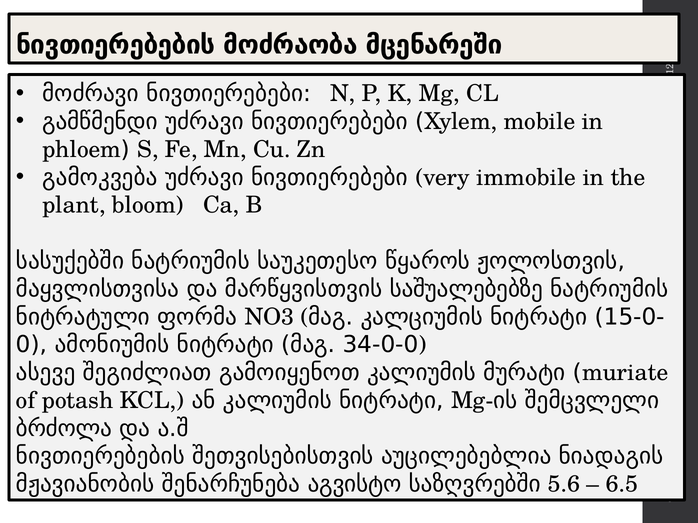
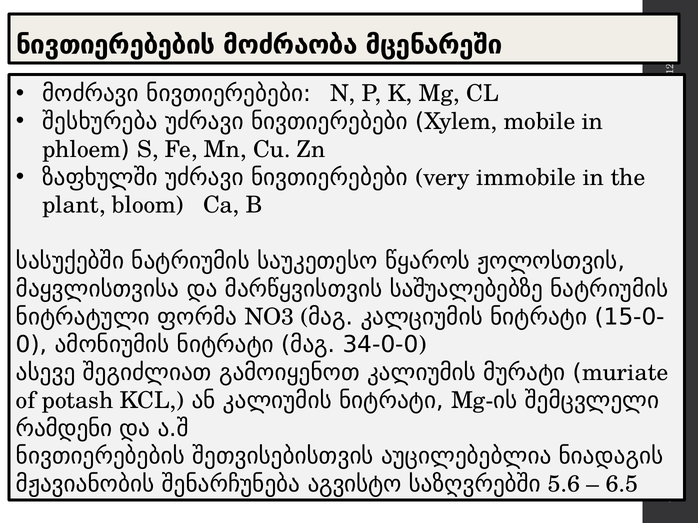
გამწმენდი: გამწმენდი -> შესხურება (100, 122)
გამოკვება: გამოკვება -> ზაფხულში (100, 178)
ბრძოლა: ბრძოლა -> რამდენი (64, 429)
